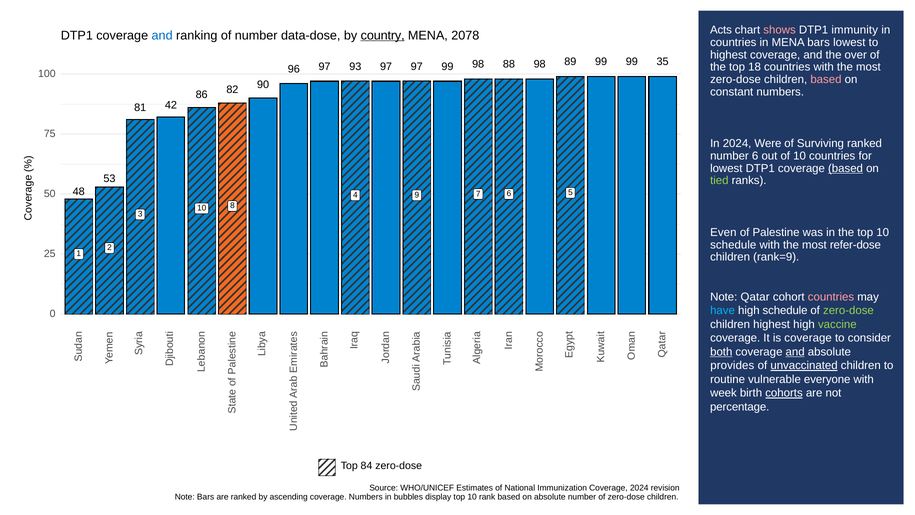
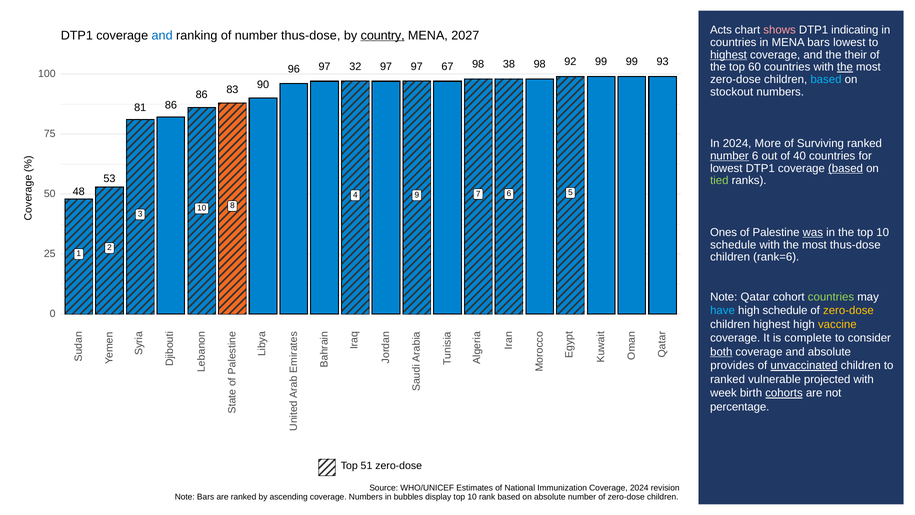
immunity: immunity -> indicating (855, 30)
number data-dose: data-dose -> thus-dose (311, 35)
2078: 2078 -> 2027 (465, 35)
highest underline: none -> present (729, 55)
over: over -> their (856, 55)
35: 35 -> 93 (663, 62)
89: 89 -> 92 (570, 62)
97 99: 99 -> 67 (447, 67)
88: 88 -> 38 (509, 64)
18: 18 -> 60 (755, 67)
the underline: none -> present (845, 67)
93: 93 -> 32 (355, 67)
based colour: pink -> light blue (826, 79)
constant: constant -> stockout (732, 92)
82: 82 -> 83 (232, 90)
81 42: 42 -> 86 (171, 105)
Were: Were -> More (768, 144)
number underline: none -> present (729, 156)
of 10: 10 -> 40 (800, 156)
Even: Even -> Ones (723, 232)
was underline: none -> present (813, 232)
most refer-dose: refer-dose -> thus-dose (855, 245)
rank=9: rank=9 -> rank=6 (776, 257)
countries colour: pink -> light green (831, 297)
zero-dose colour: light green -> yellow (848, 310)
vaccine colour: light green -> yellow (837, 324)
is coverage: coverage -> complete (808, 338)
and underline: present -> none (795, 352)
routine: routine -> ranked (728, 379)
everyone: everyone -> projected (827, 379)
84: 84 -> 51 (366, 466)
